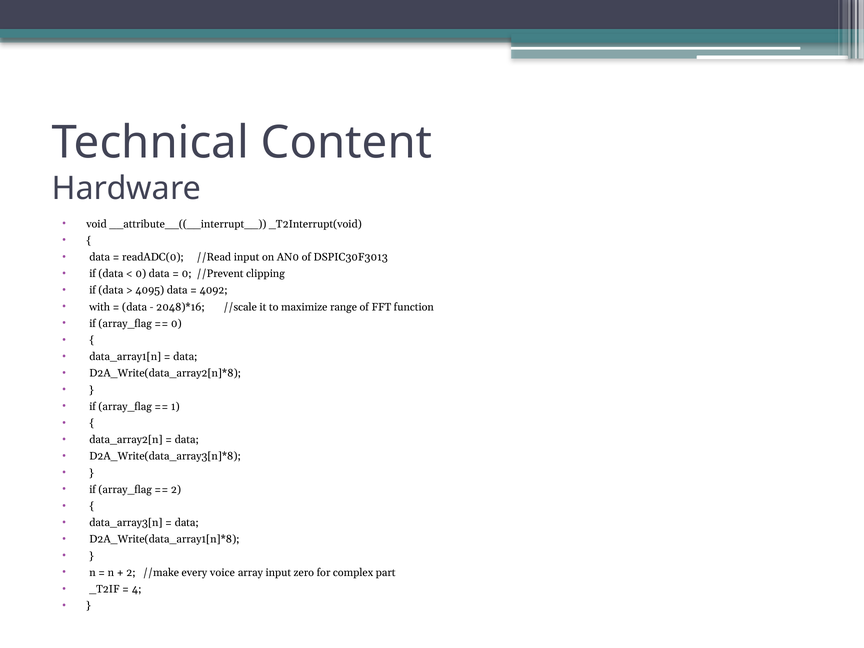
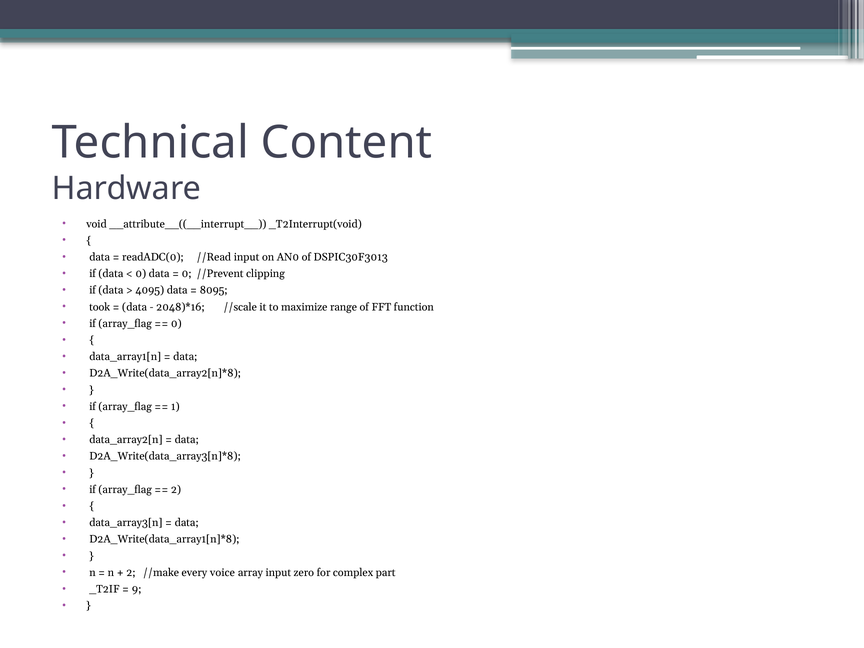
4092: 4092 -> 8095 (214, 290)
with: with -> took (100, 307)
4: 4 -> 9 (137, 589)
